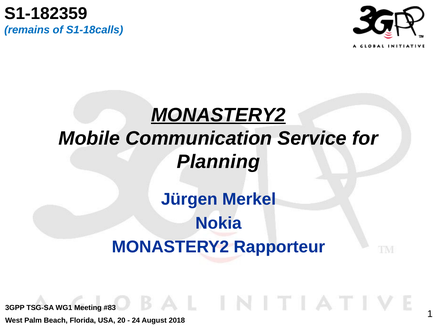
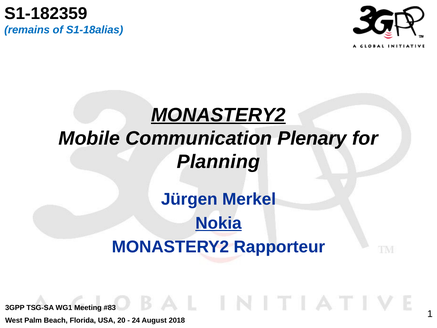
S1-18calls: S1-18calls -> S1-18alias (95, 30)
Service: Service -> Plenary (312, 138)
Nokia underline: none -> present (218, 223)
